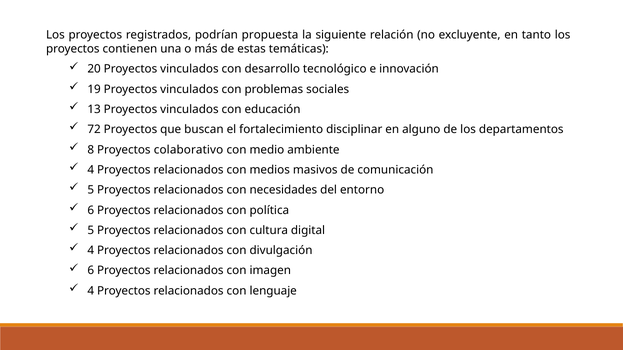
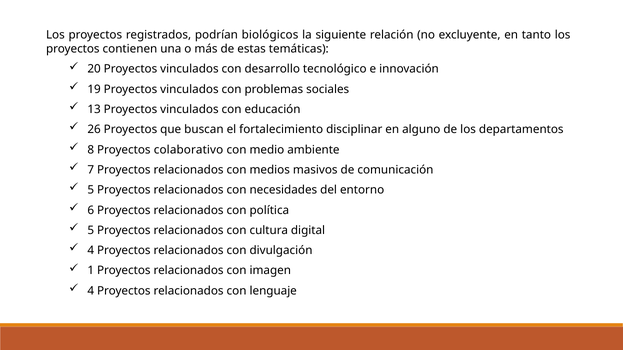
propuesta: propuesta -> biológicos (270, 35)
72: 72 -> 26 (94, 130)
4: 4 -> 7 (91, 170)
6: 6 -> 1 (91, 271)
